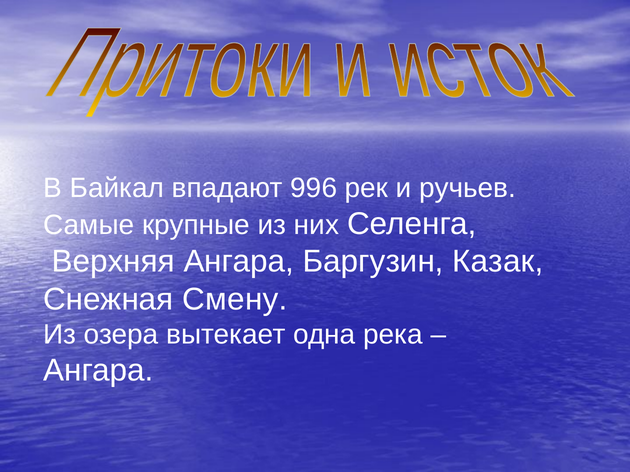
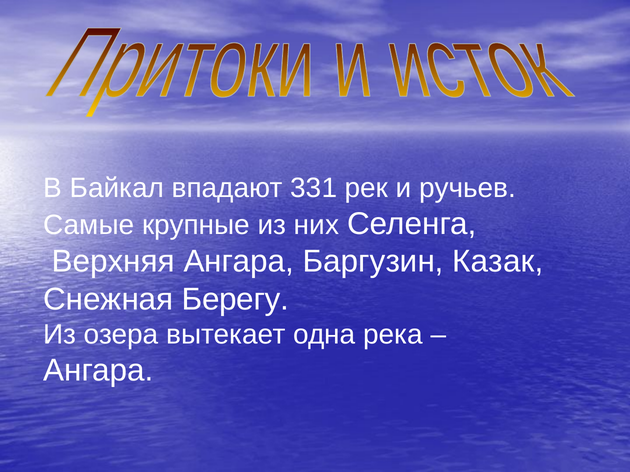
996: 996 -> 331 (314, 188)
Смену: Смену -> Берегу (235, 300)
